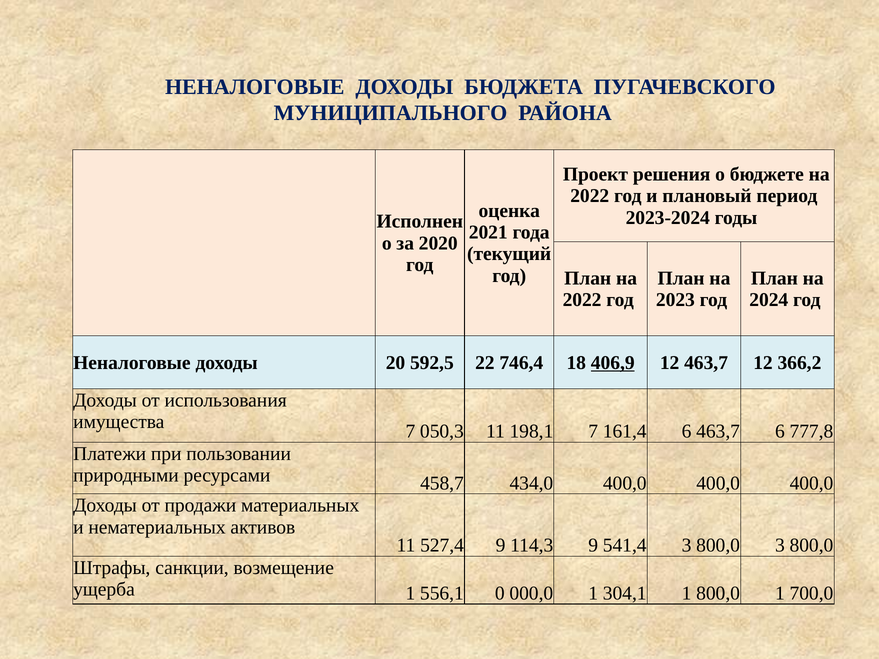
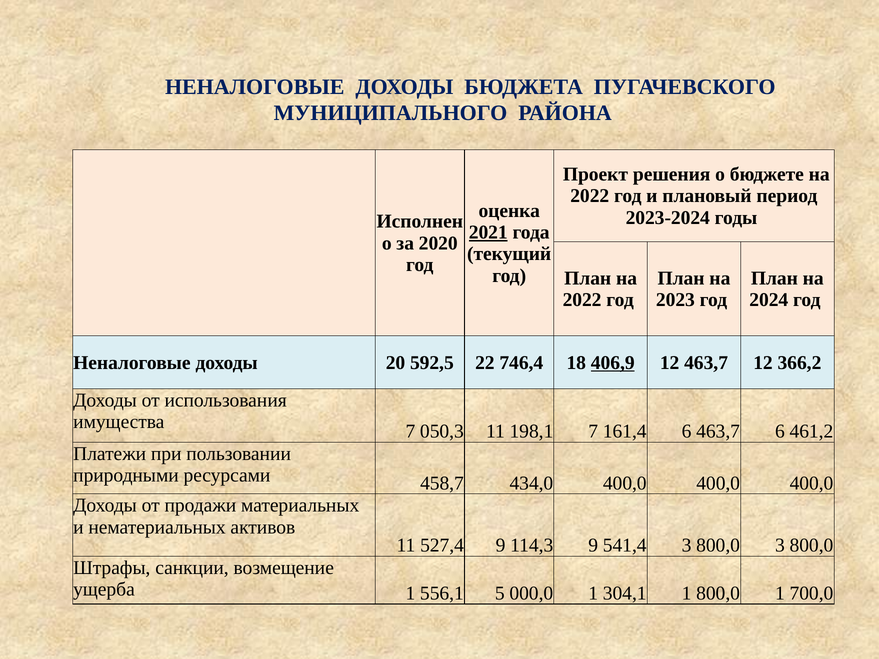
2021 underline: none -> present (488, 232)
777,8: 777,8 -> 461,2 (811, 432)
0: 0 -> 5 (500, 594)
